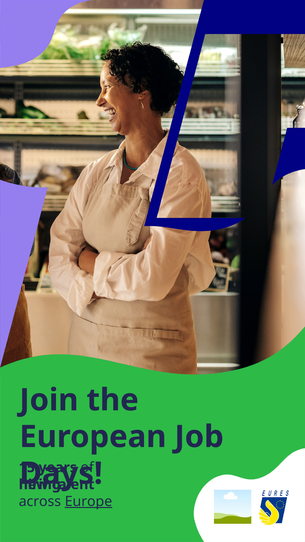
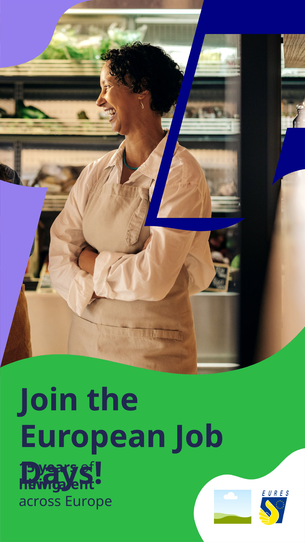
Europe underline: present -> none (89, 502)
